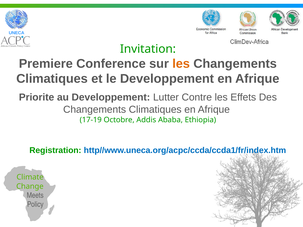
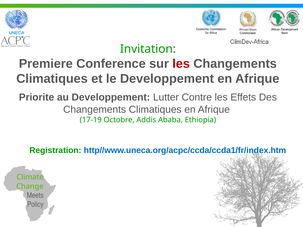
les colour: orange -> red (181, 64)
